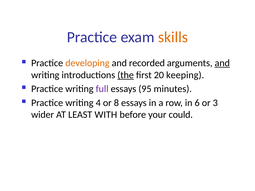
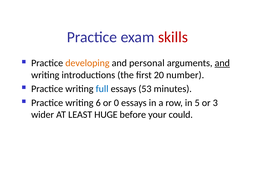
skills colour: orange -> red (173, 37)
recorded: recorded -> personal (147, 63)
the underline: present -> none (126, 75)
keeping: keeping -> number (185, 75)
full colour: purple -> blue (102, 89)
95: 95 -> 53 (145, 89)
4: 4 -> 6 (98, 103)
8: 8 -> 0 (116, 103)
6: 6 -> 5 (197, 103)
WITH: WITH -> HUGE (106, 115)
